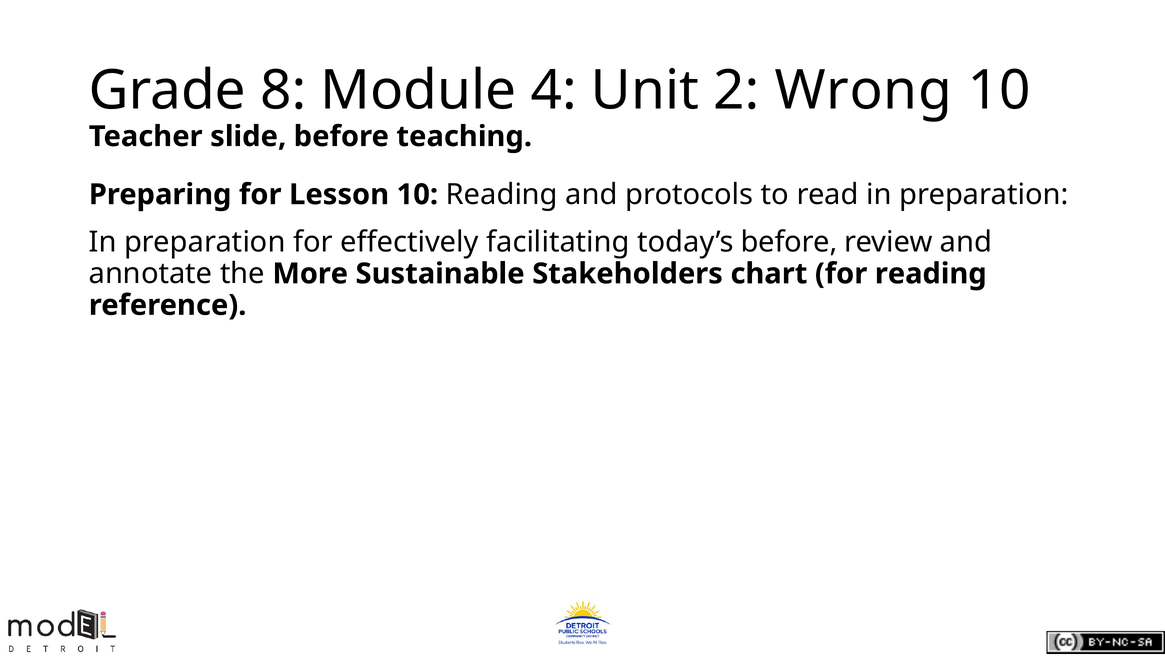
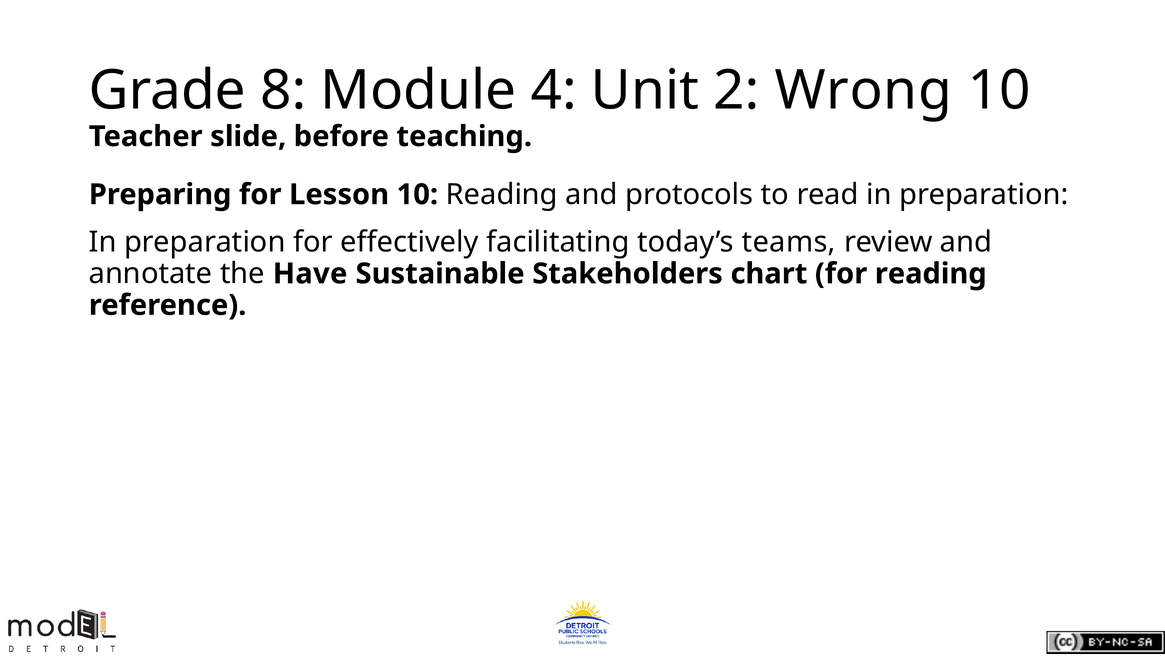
today’s before: before -> teams (789, 242)
More: More -> Have (310, 273)
